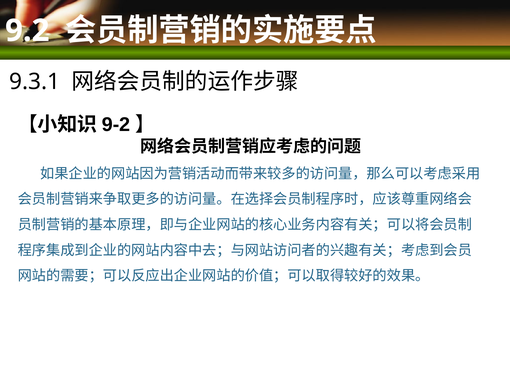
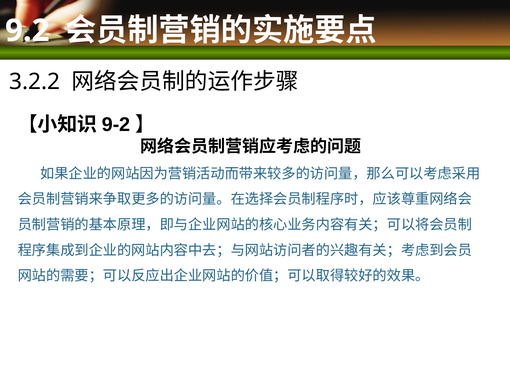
9.3.1: 9.3.1 -> 3.2.2 (35, 81)
